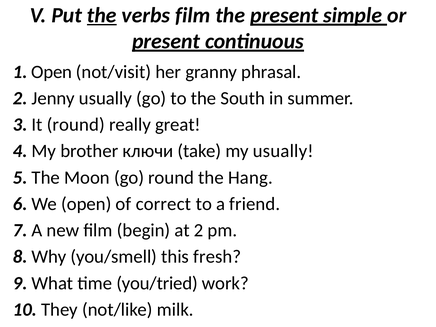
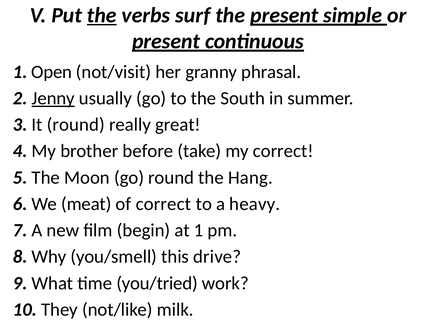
verbs film: film -> surf (193, 15)
Jenny underline: none -> present (53, 98)
ключи: ключи -> before (148, 151)
my usually: usually -> correct (283, 151)
We open: open -> meat (86, 204)
friend: friend -> heavy (255, 204)
at 2: 2 -> 1 (199, 230)
fresh: fresh -> drive (217, 257)
